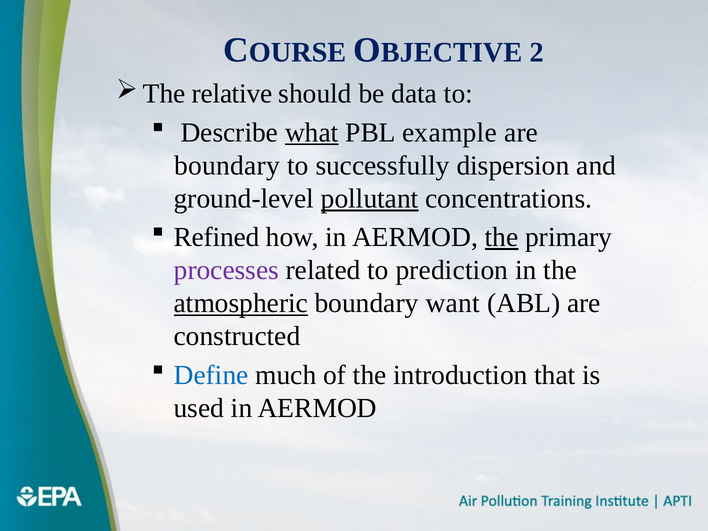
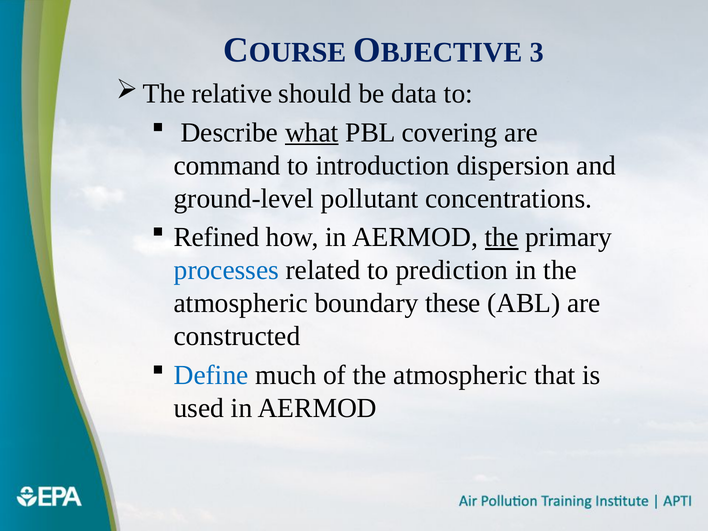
2: 2 -> 3 (537, 53)
example: example -> covering (450, 132)
boundary: boundary -> command (227, 166)
successfully: successfully -> introduction (383, 166)
pollutant underline: present -> none (370, 199)
processes colour: purple -> blue (226, 270)
atmospheric underline: present -> none (241, 303)
want: want -> these (453, 303)
of the introduction: introduction -> atmospheric (460, 375)
